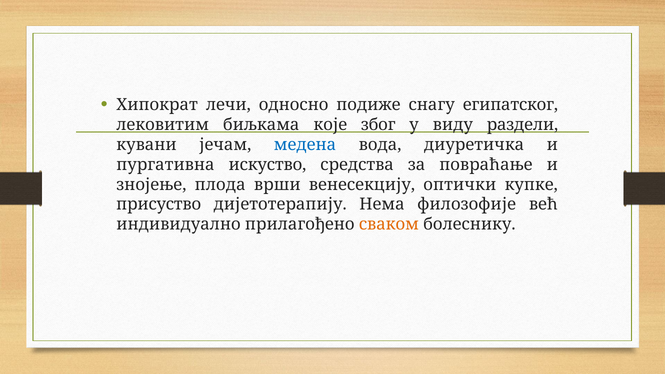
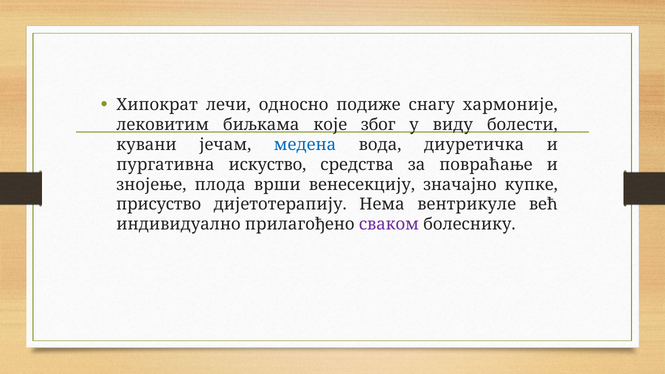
египатског: египатског -> хармоније (510, 105)
раздели: раздели -> болести (522, 125)
оптички: оптички -> значајно (460, 185)
филозофије: филозофије -> вентрикуле (467, 204)
сваком colour: orange -> purple (389, 224)
